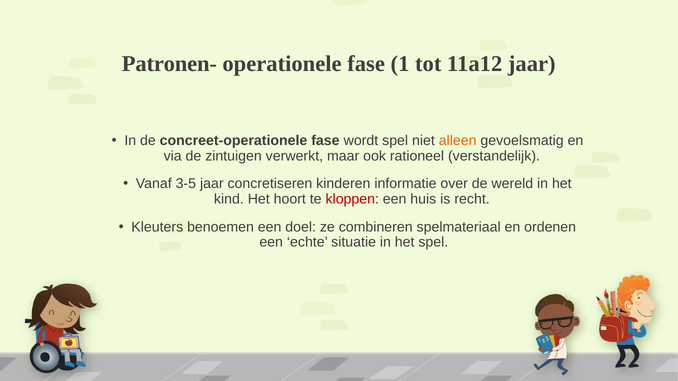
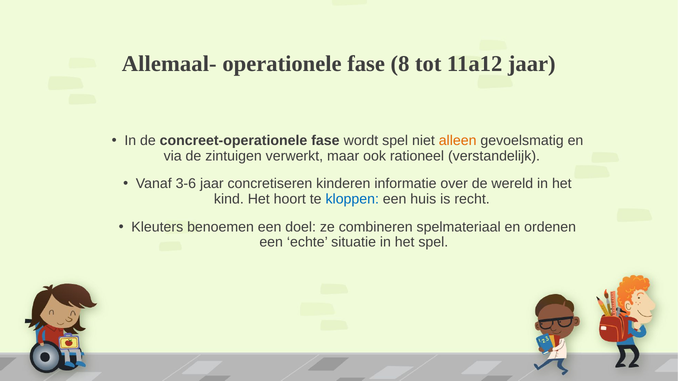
Patronen-: Patronen- -> Allemaal- (169, 64)
1: 1 -> 8 (400, 64)
3-5: 3-5 -> 3-6 (186, 184)
kloppen colour: red -> blue (352, 199)
